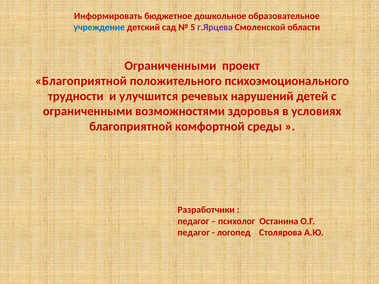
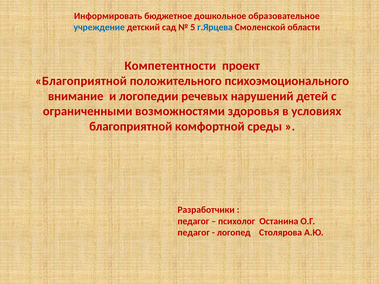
г.Ярцева colour: purple -> blue (215, 27)
Ограниченными: Ограниченными -> Компетентности (170, 66)
трудности: трудности -> внимание (76, 96)
улучшится: улучшится -> логопедии (149, 96)
